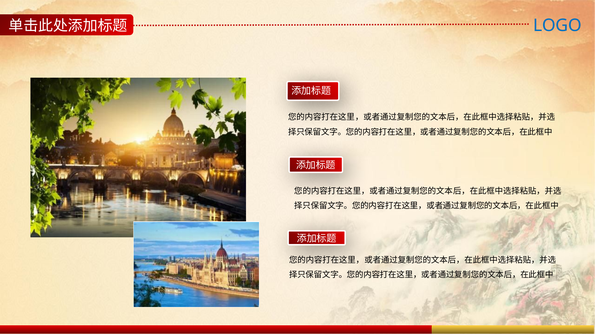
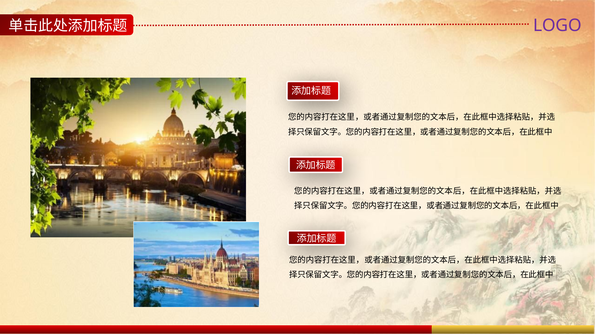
LOGO colour: blue -> purple (557, 25)
